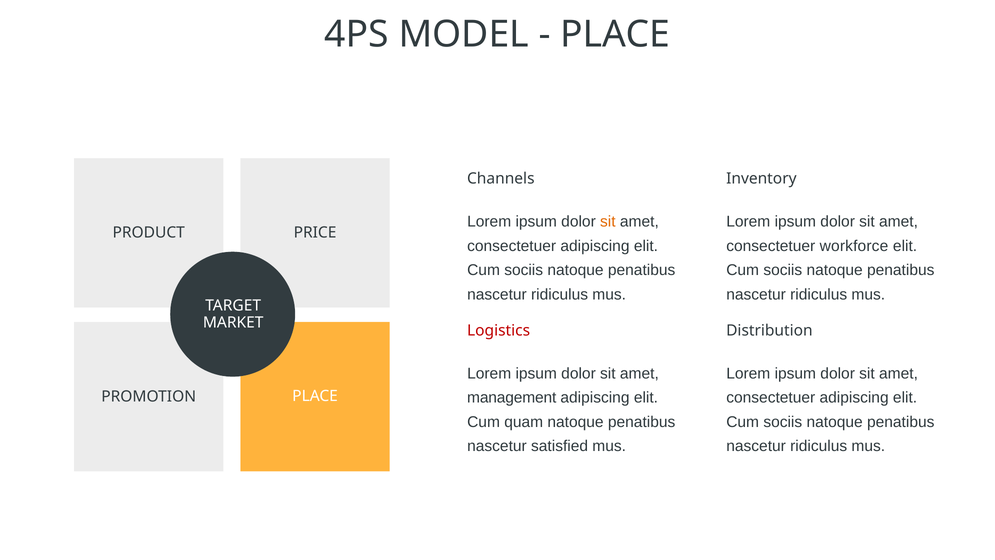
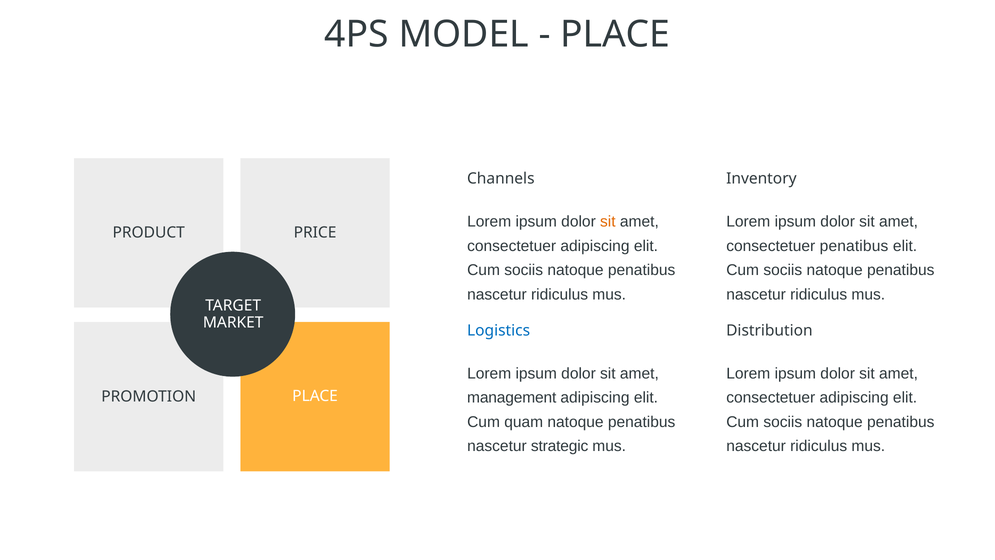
consectetuer workforce: workforce -> penatibus (854, 246)
Logistics colour: red -> blue (499, 330)
satisfied: satisfied -> strategic (560, 446)
